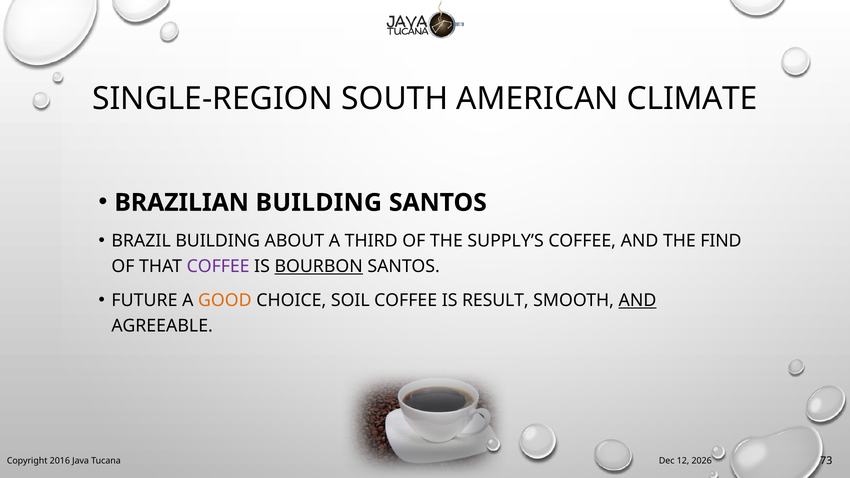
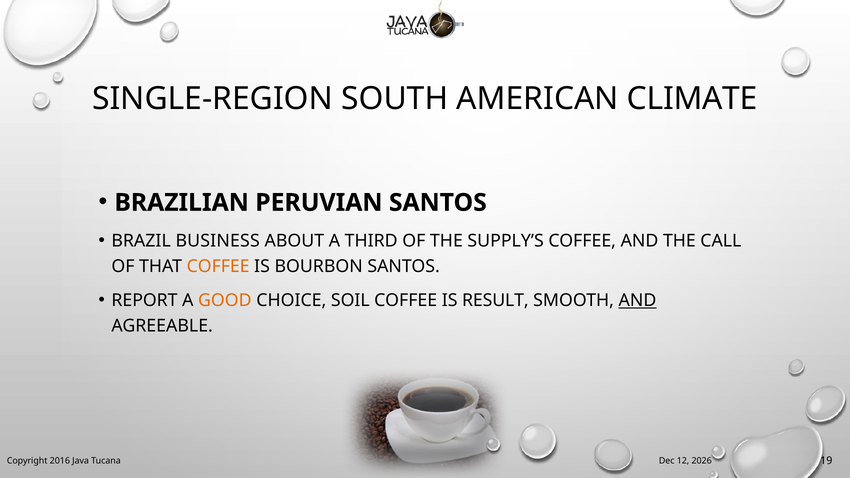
BRAZILIAN BUILDING: BUILDING -> PERUVIAN (319, 203)
BRAZIL BUILDING: BUILDING -> BUSINESS (218, 241)
FIND: FIND -> CALL (721, 241)
COFFEE colour: purple -> orange (218, 266)
BOURBON underline: present -> none (319, 266)
FUTURE: FUTURE -> REPORT (145, 301)
73: 73 -> 19 (826, 461)
